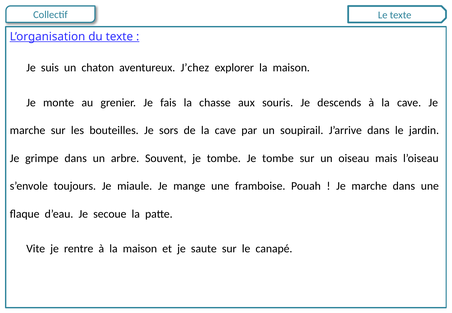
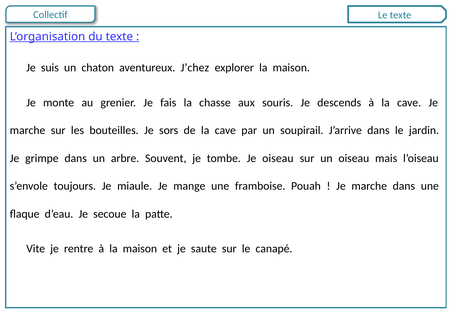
tombe Je tombe: tombe -> oiseau (278, 158)
